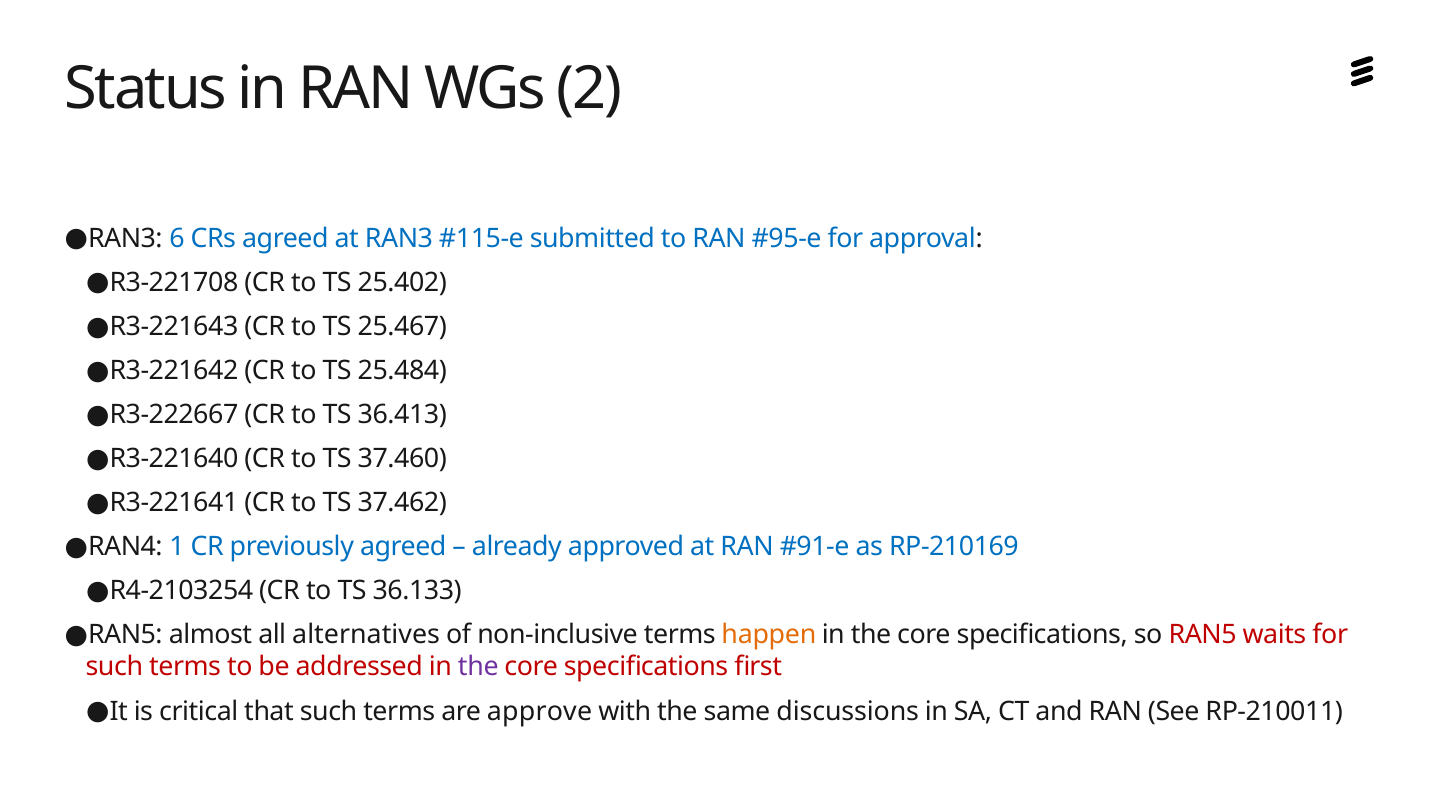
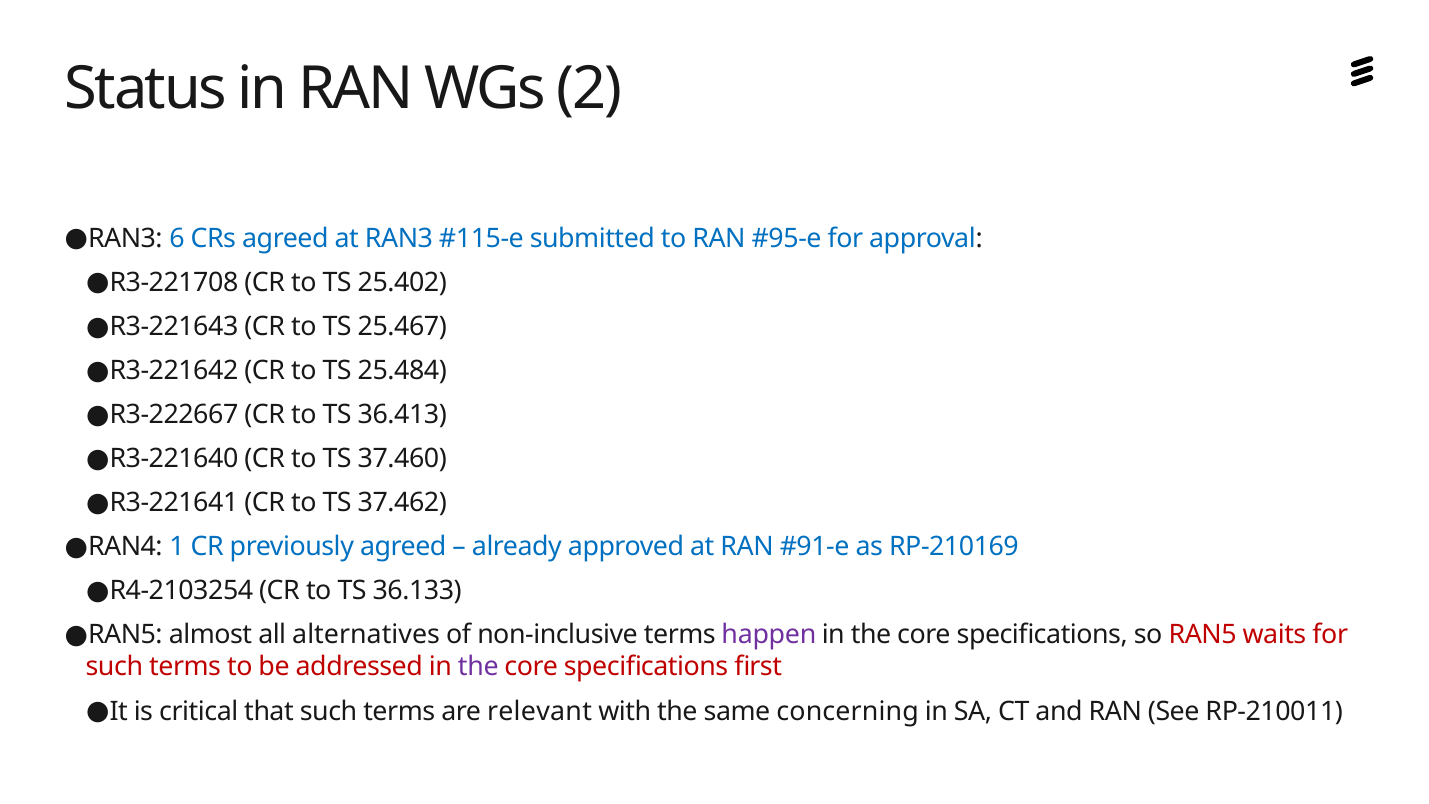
happen colour: orange -> purple (769, 635)
approve: approve -> relevant (540, 711)
discussions: discussions -> concerning (848, 711)
